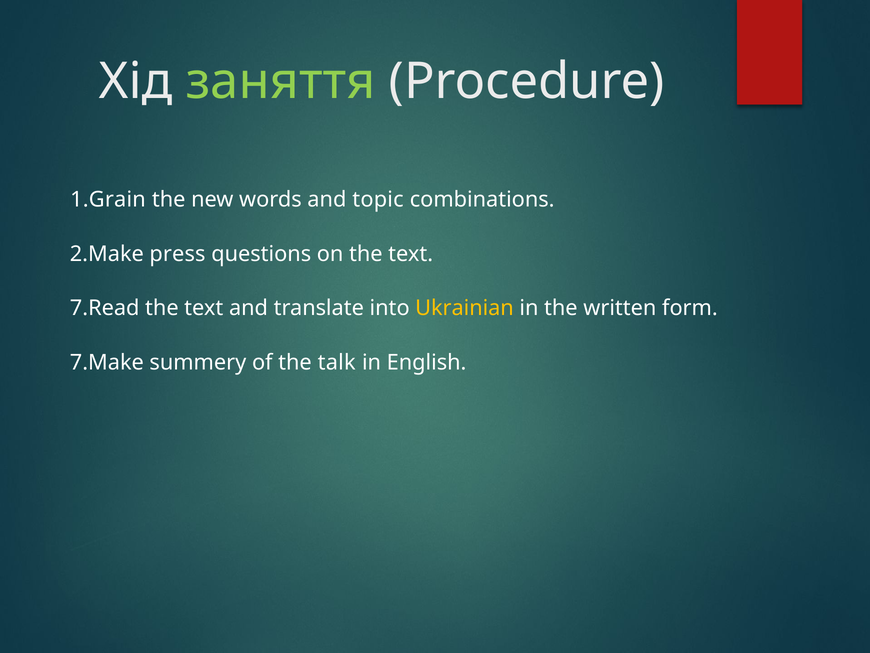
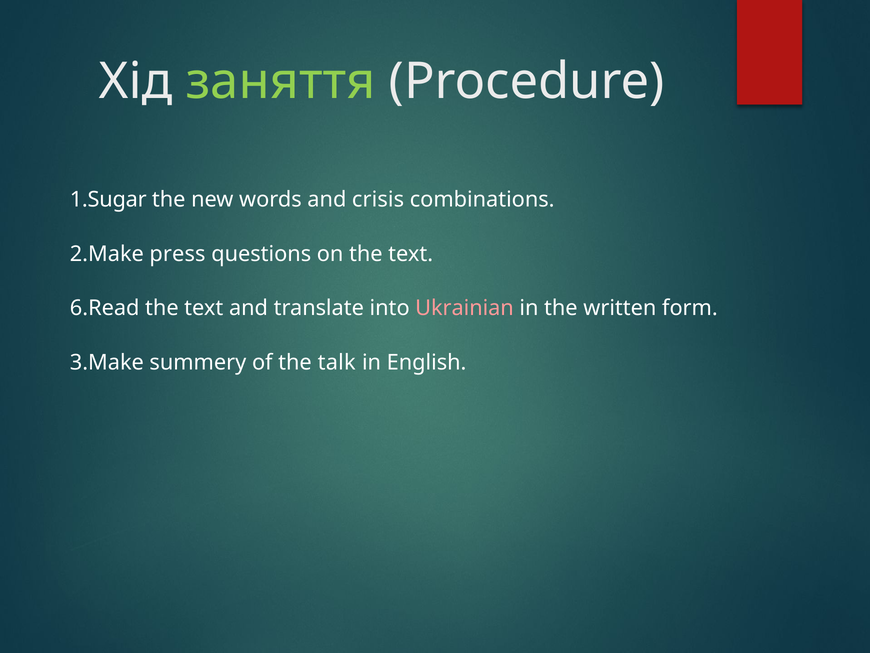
1.Grain: 1.Grain -> 1.Sugar (108, 200)
topic: topic -> crisis (378, 200)
7.Read: 7.Read -> 6.Read (105, 308)
Ukrainian colour: yellow -> pink (465, 308)
7.Make: 7.Make -> 3.Make (107, 362)
